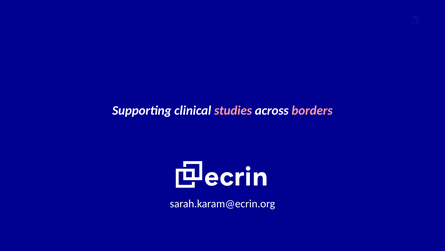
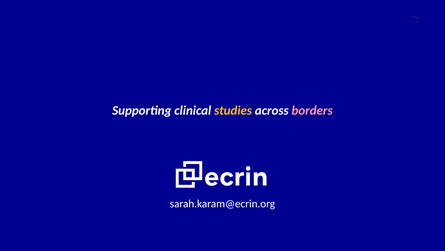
studies colour: pink -> yellow (233, 110)
